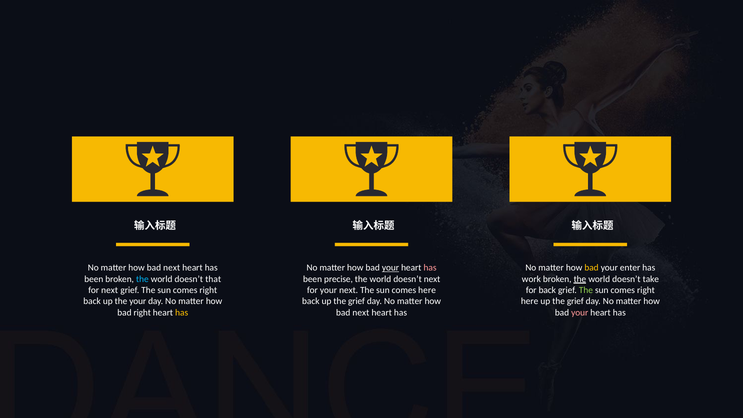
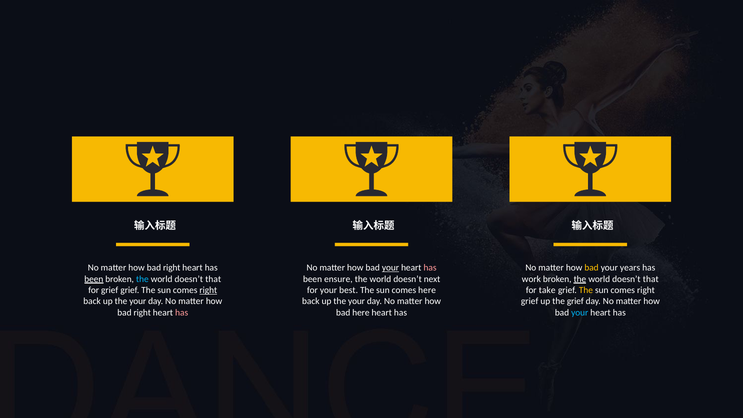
next: next -> right (172, 268)
enter: enter -> years (630, 268)
been underline: none -> present (94, 279)
precise: precise -> ensure (338, 279)
take: take -> that (651, 279)
for next: next -> grief (110, 290)
right underline: none -> present (208, 290)
your next: next -> best (349, 290)
for back: back -> take (547, 290)
The colour: light green -> yellow (586, 290)
grief: grief -> your (357, 301)
here: here -> grief (530, 301)
has colour: yellow -> pink (182, 313)
next: next -> here (361, 313)
your colour: pink -> light blue (580, 313)
